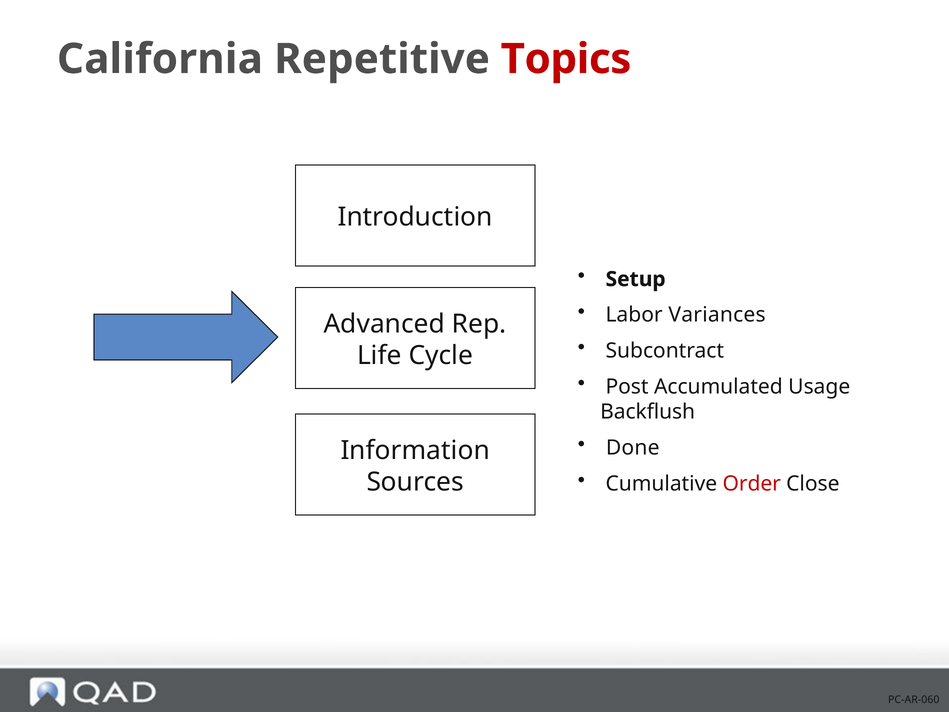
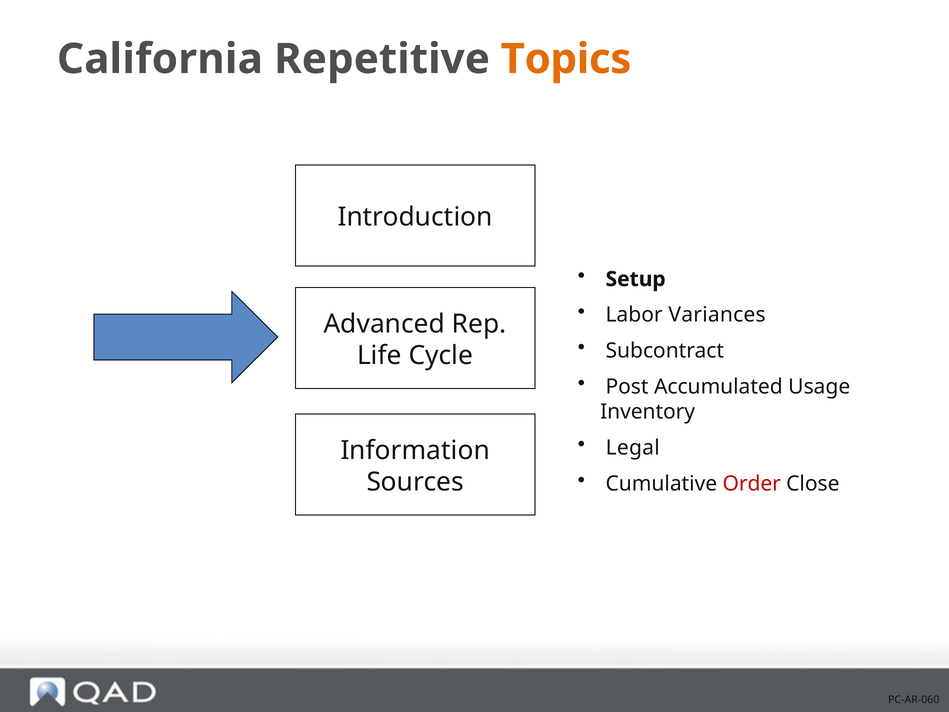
Topics colour: red -> orange (566, 59)
Backflush: Backflush -> Inventory (648, 412)
Done: Done -> Legal (633, 448)
